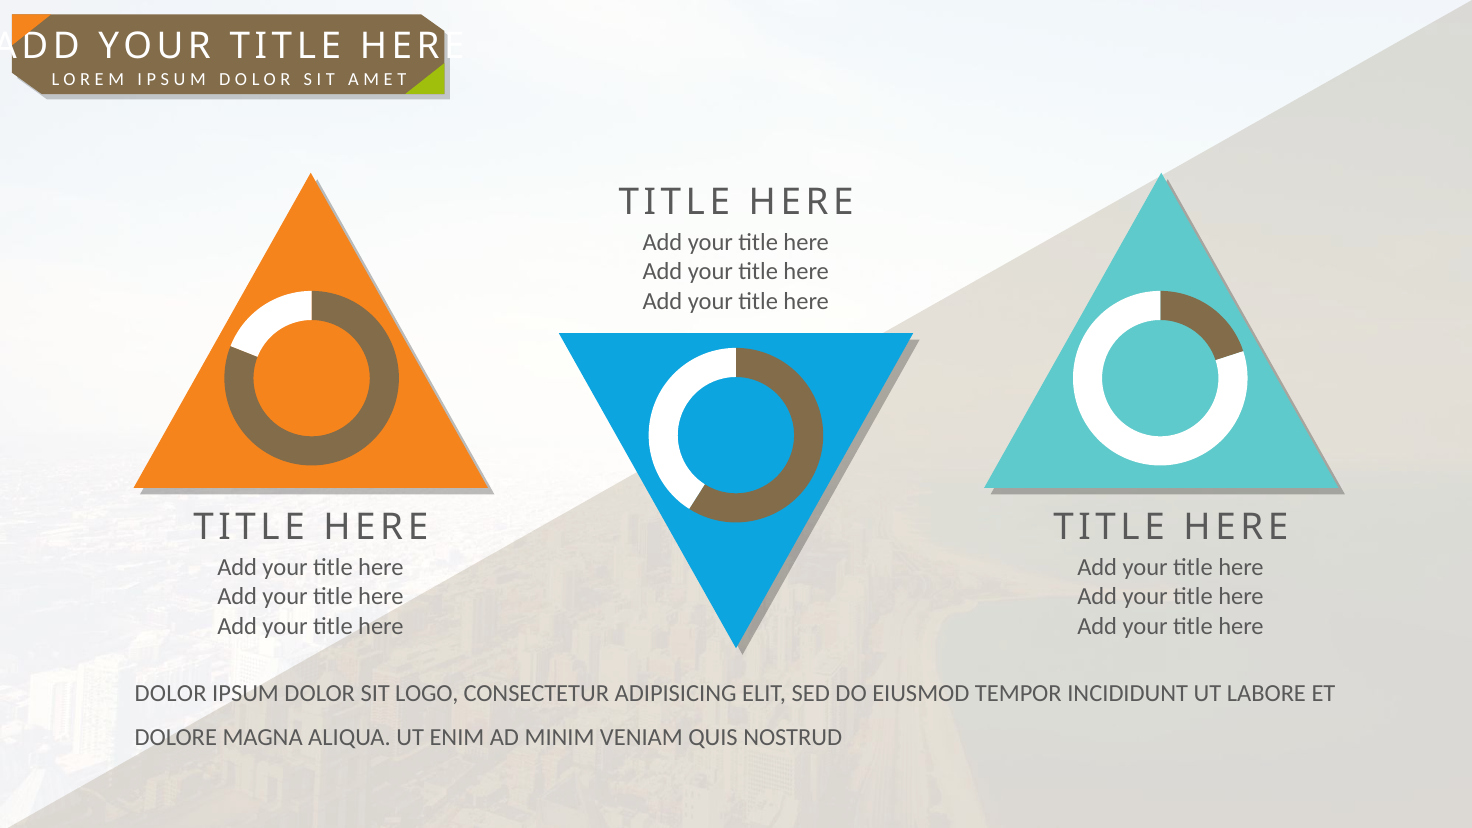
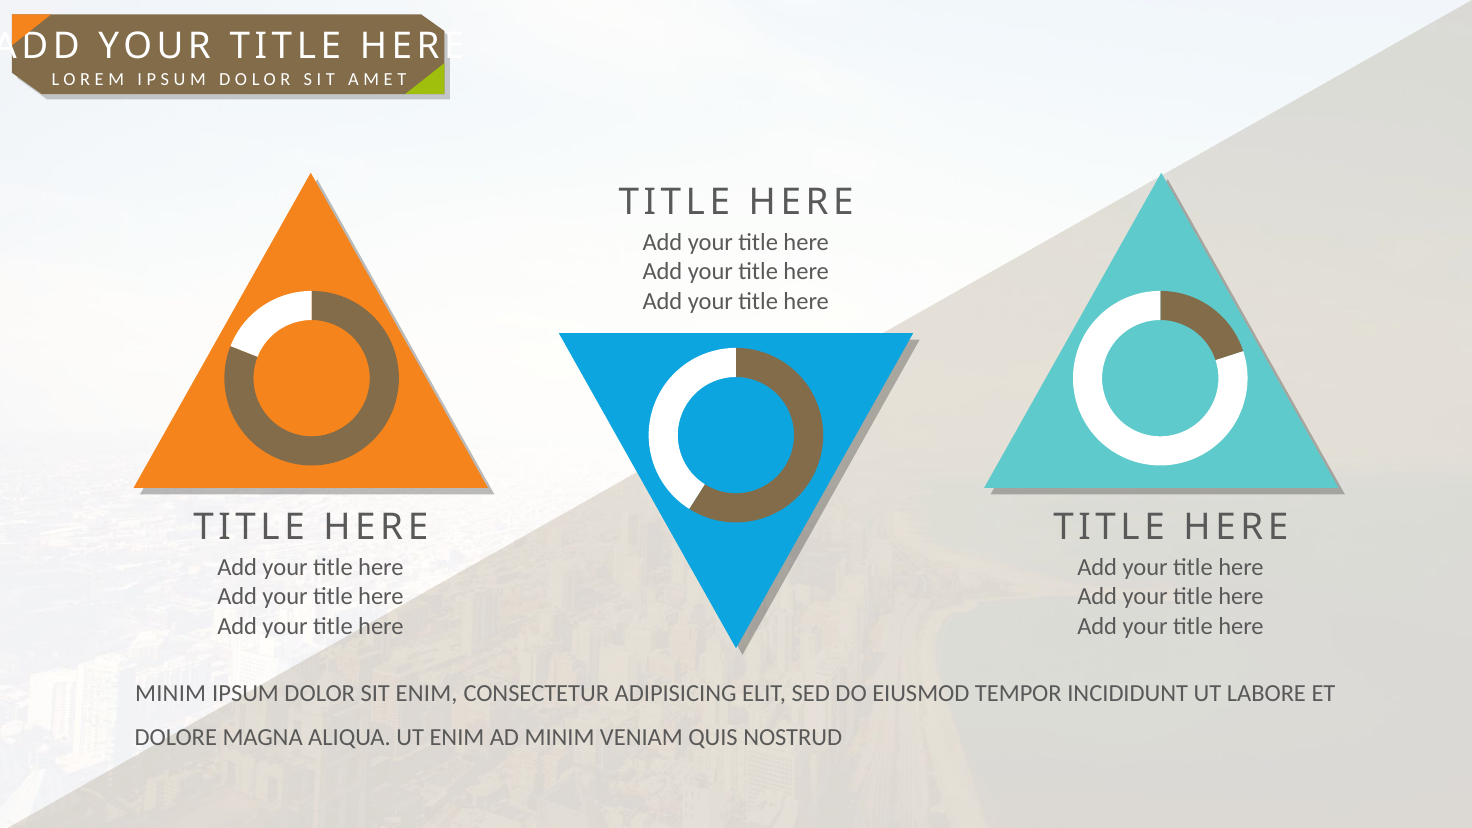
DOLOR: DOLOR -> MINIM (171, 693)
SIT LOGO: LOGO -> ENIM (427, 693)
